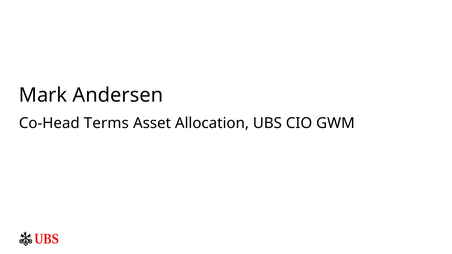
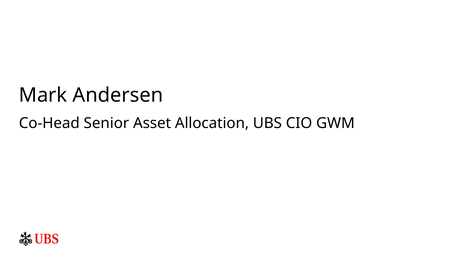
Terms: Terms -> Senior (106, 123)
